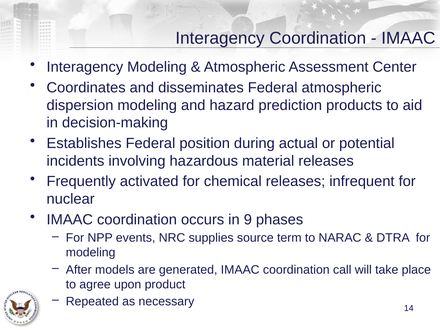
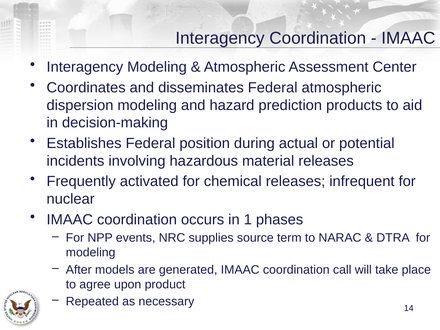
9: 9 -> 1 (248, 220)
